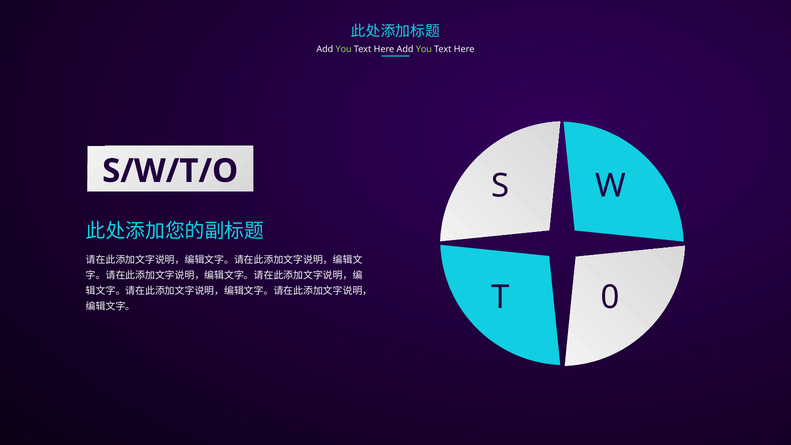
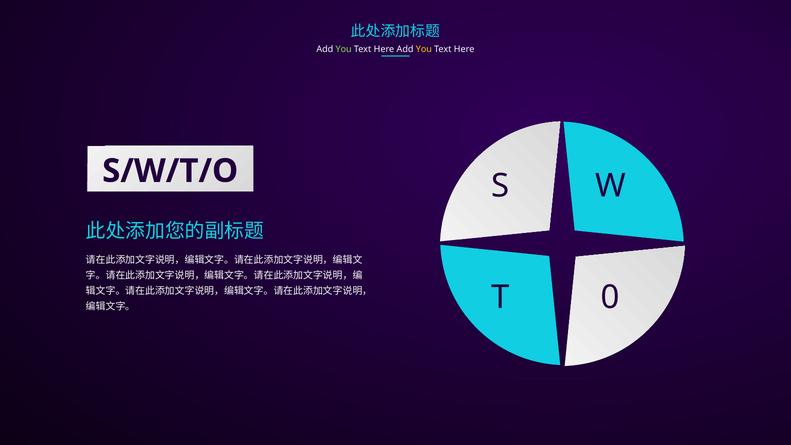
You colour: light green -> yellow (424, 49)
